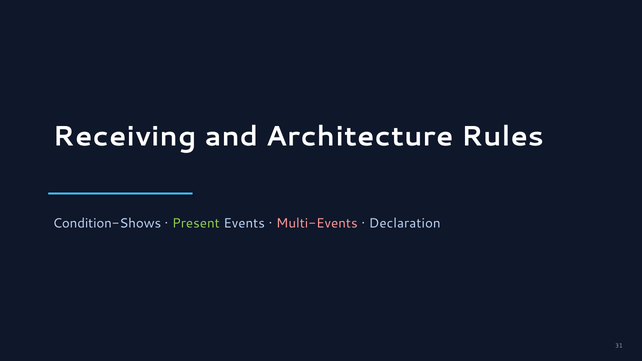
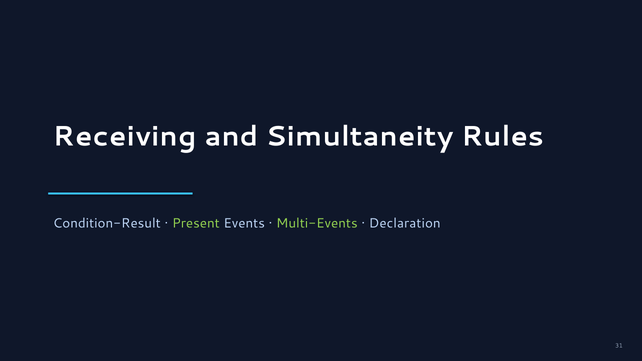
Architecture: Architecture -> Simultaneity (360, 137)
Condition-Shows: Condition-Shows -> Condition-Result (107, 223)
Multi-Events colour: pink -> light green (317, 223)
